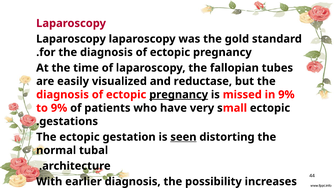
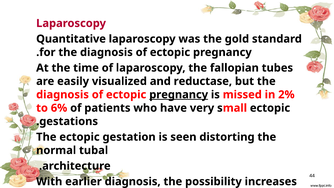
Laparoscopy: Laparoscopy -> Quantitative (71, 39)
in 9%: 9% -> 2% (286, 95)
to 9%: 9% -> 6% (59, 108)
seen underline: present -> none (183, 137)
